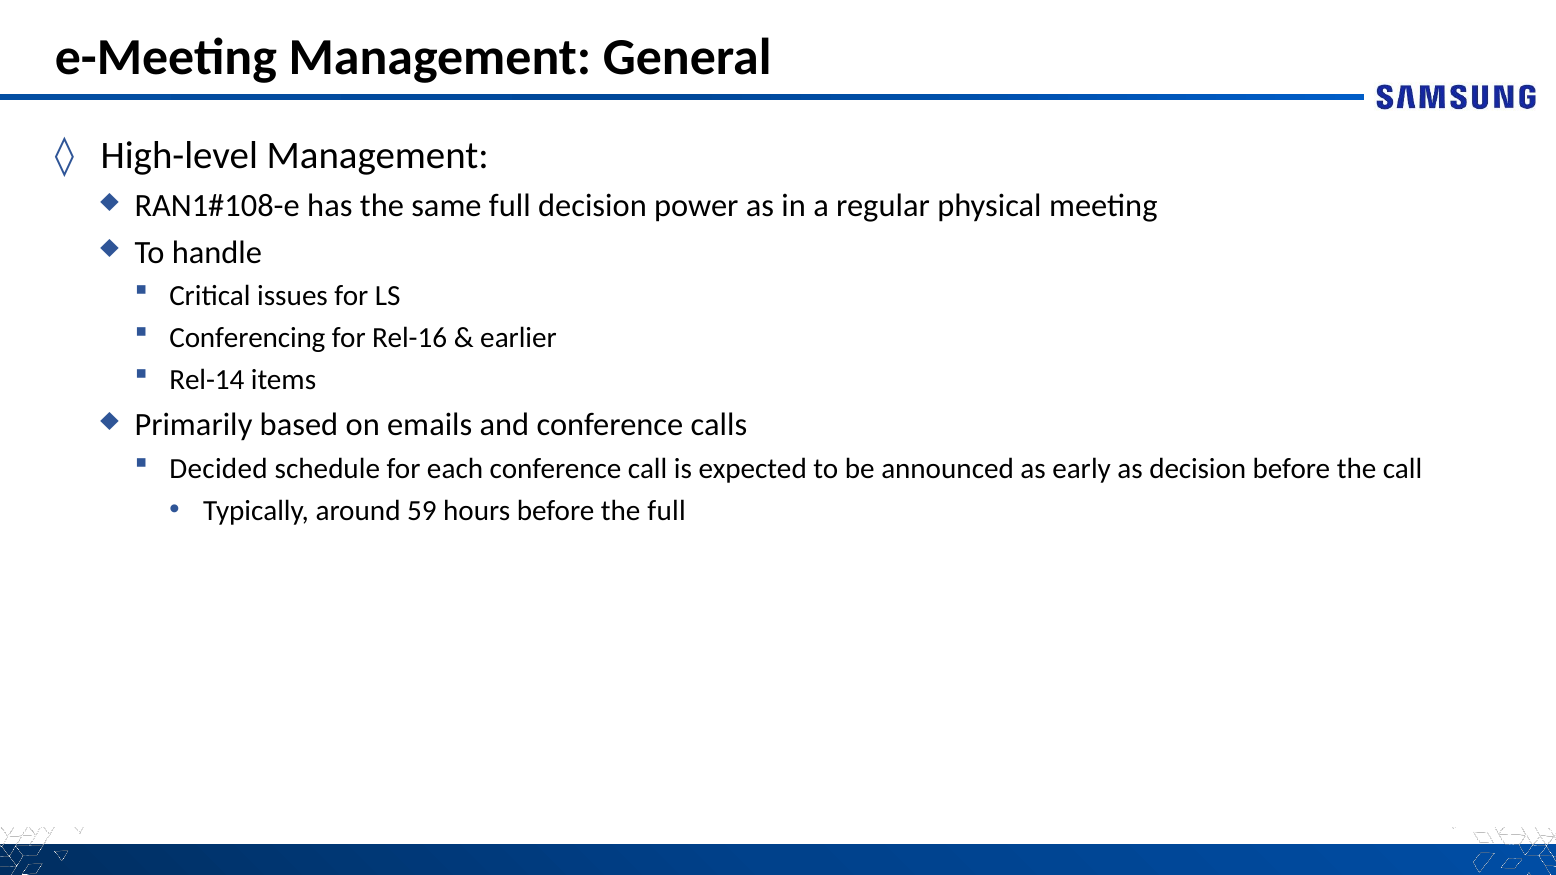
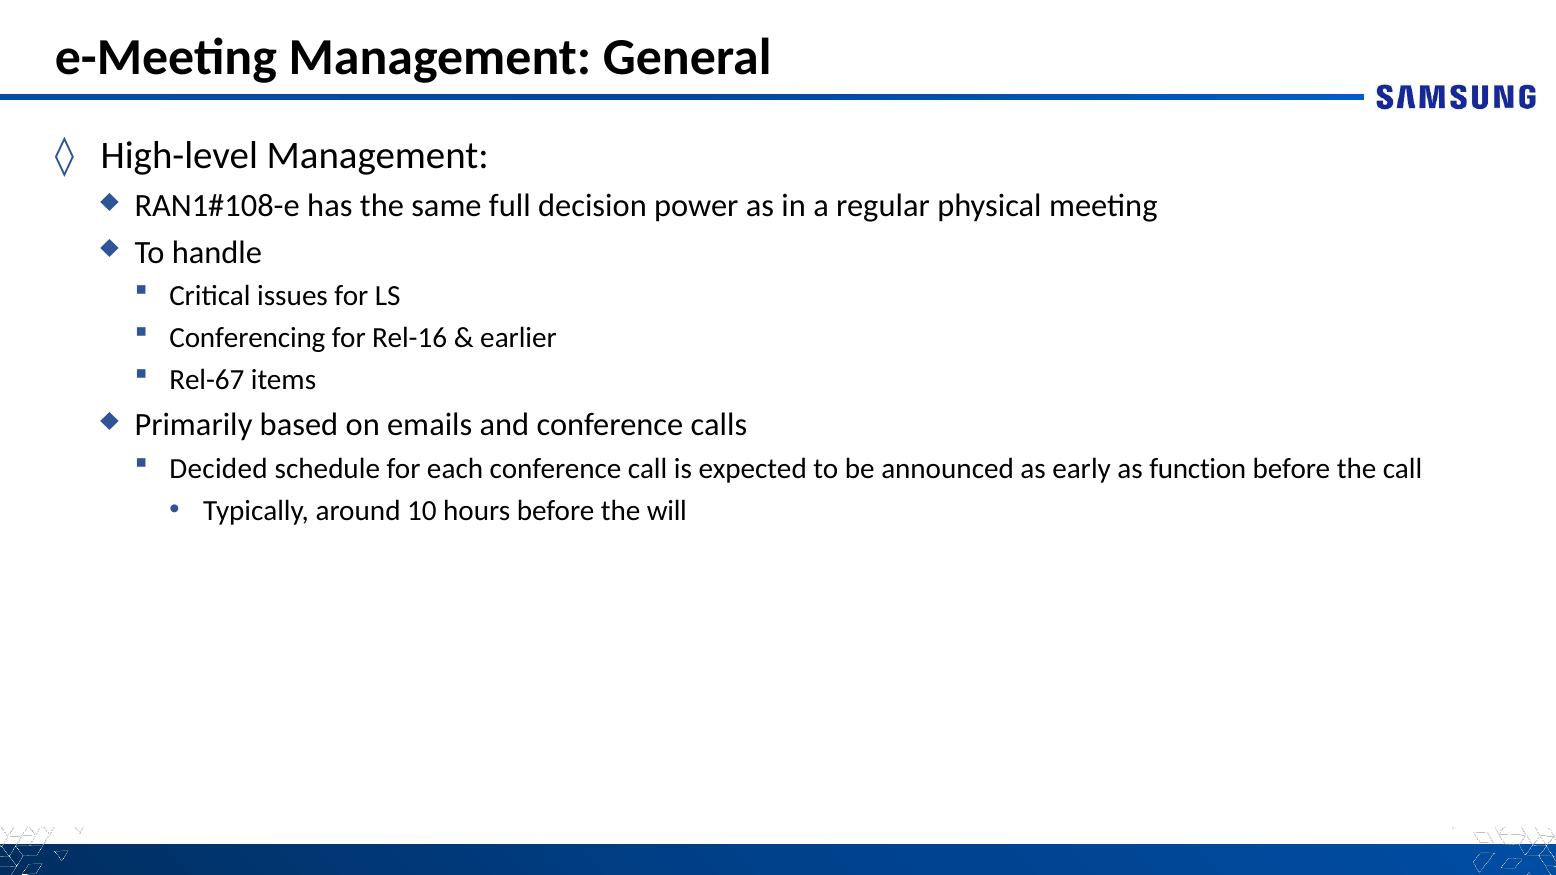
Rel-14: Rel-14 -> Rel-67 (207, 380)
as decision: decision -> function (1198, 469)
59: 59 -> 10 (422, 511)
the full: full -> will (667, 511)
